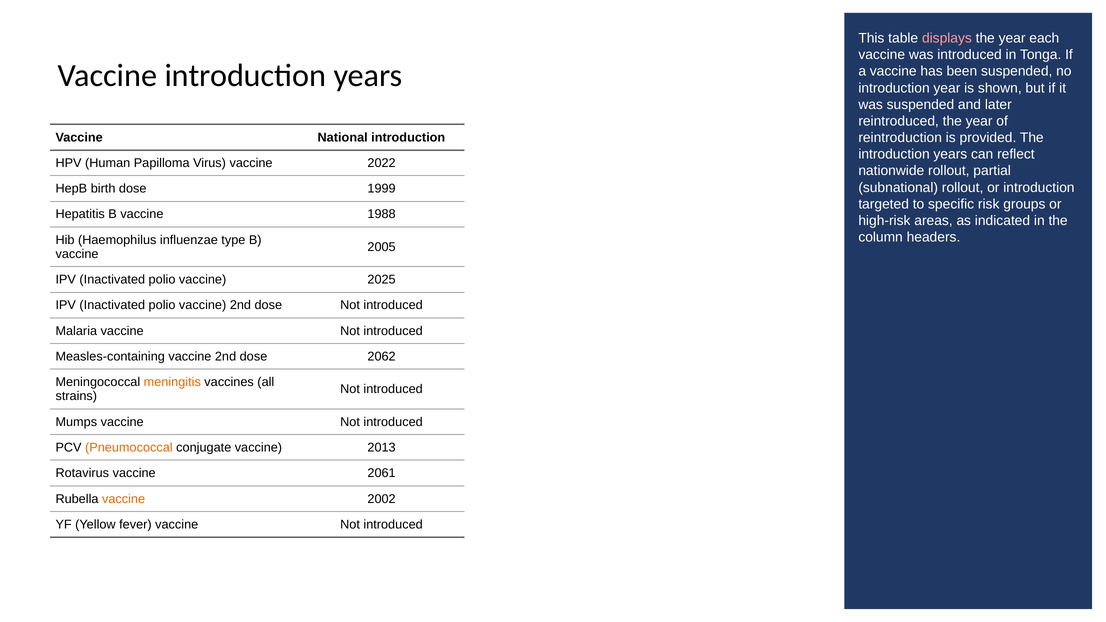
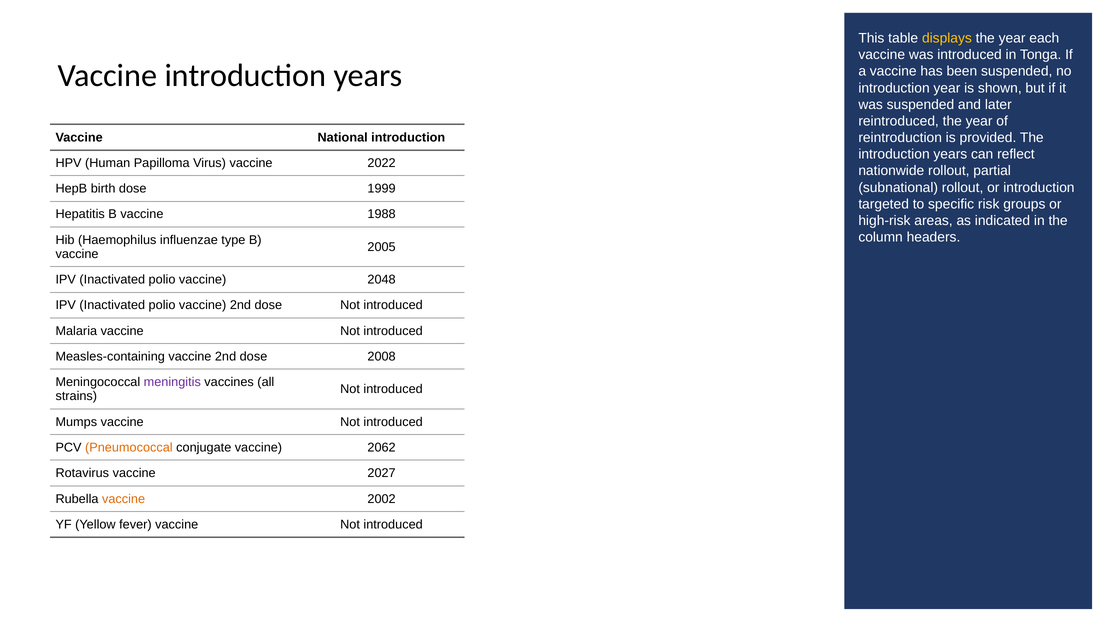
displays colour: pink -> yellow (947, 38)
2025: 2025 -> 2048 (382, 280)
2062: 2062 -> 2008 (382, 357)
meningitis colour: orange -> purple (172, 382)
2013: 2013 -> 2062 (382, 448)
2061: 2061 -> 2027 (382, 473)
